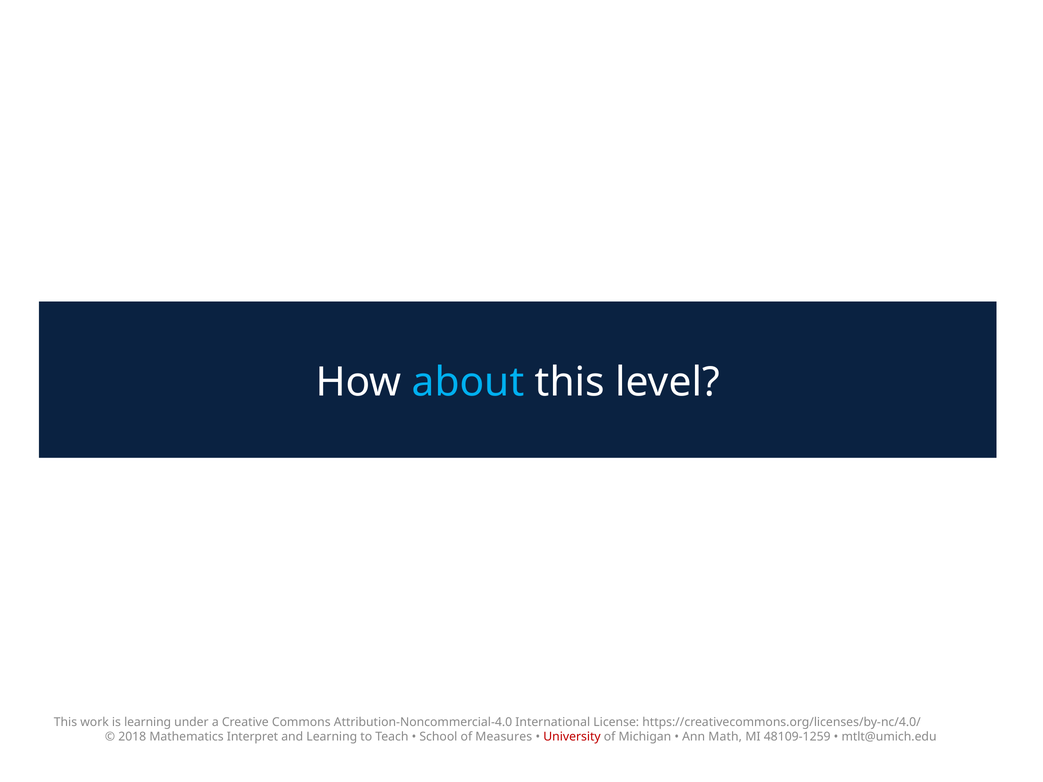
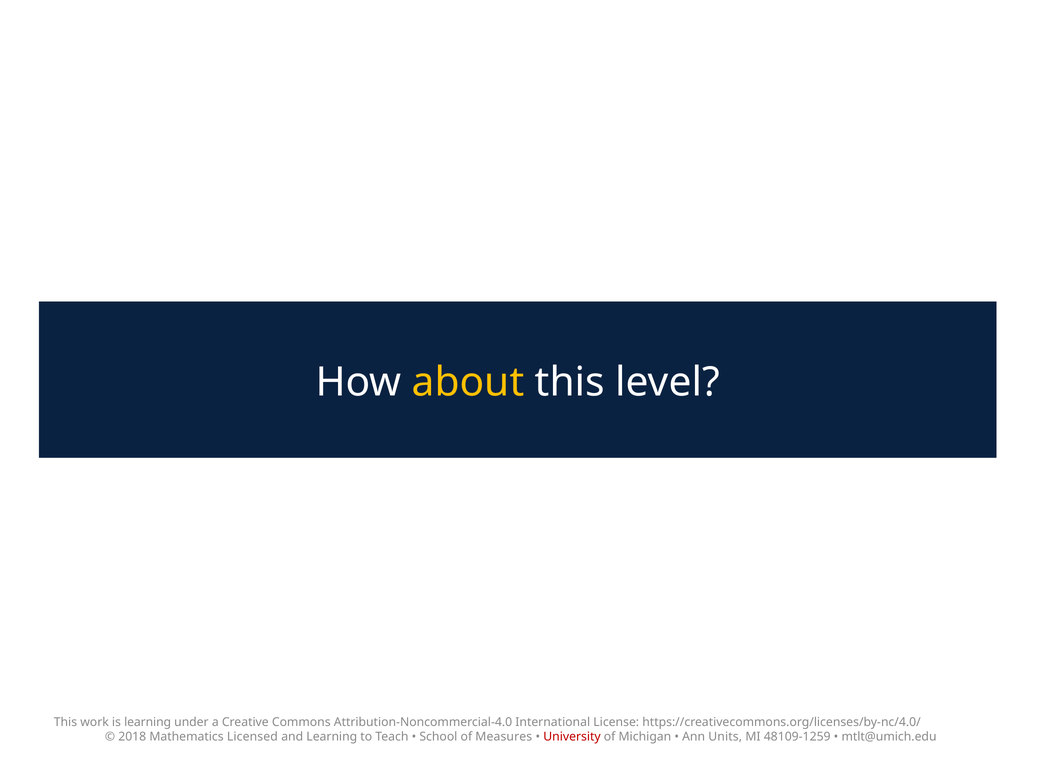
about colour: light blue -> yellow (468, 383)
Interpret: Interpret -> Licensed (252, 738)
Math: Math -> Units (725, 738)
